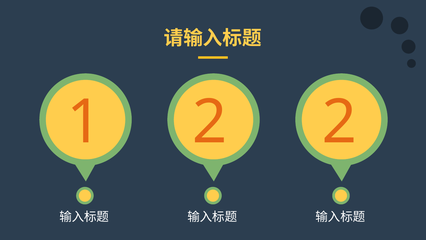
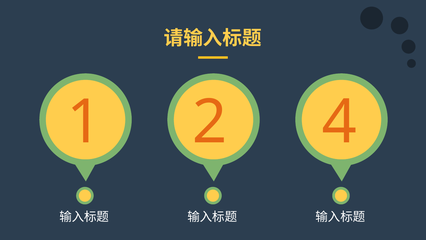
2 2: 2 -> 4 (339, 122)
